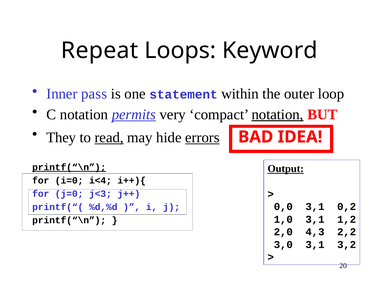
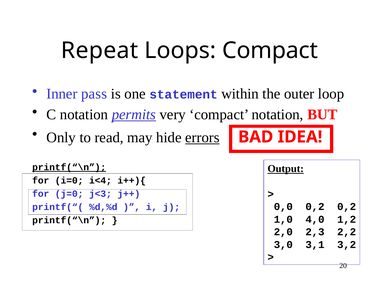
Loops Keyword: Keyword -> Compact (270, 51)
notation underline: present -> none (277, 115)
They: They -> Only (61, 138)
read underline: present -> none (109, 138)
0,0 3,1: 3,1 -> 0,2 (315, 207)
1,0 3,1: 3,1 -> 4,0 (315, 219)
4,3: 4,3 -> 2,3 (315, 232)
